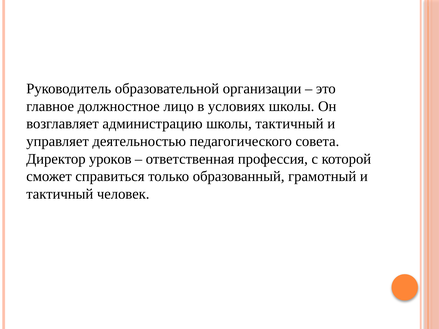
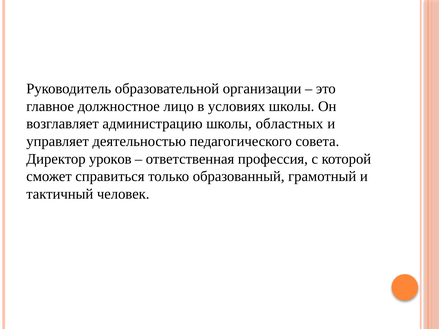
школы тактичный: тактичный -> областных (289, 124)
